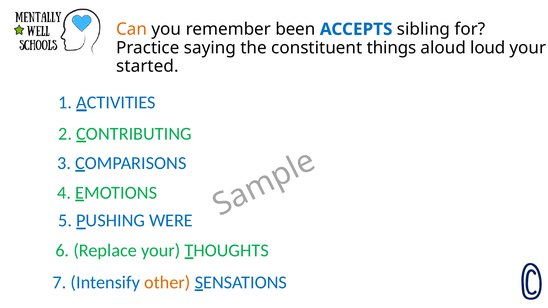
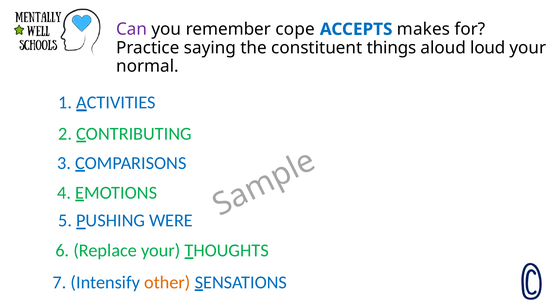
Can colour: orange -> purple (132, 29)
been: been -> cope (295, 29)
sibling: sibling -> makes (424, 29)
started: started -> normal (147, 66)
